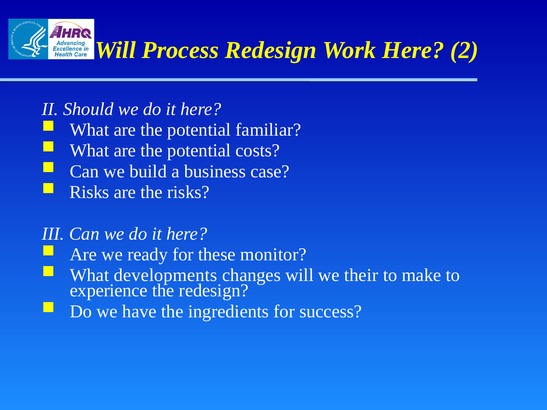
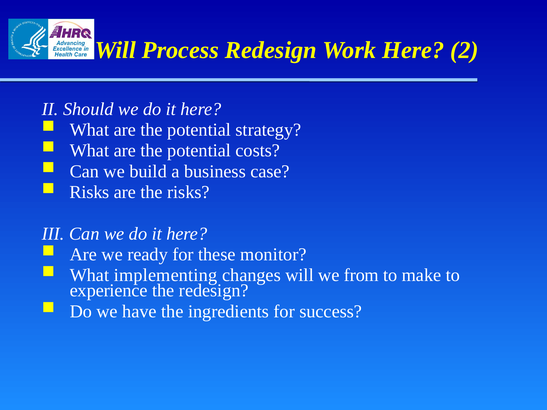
familiar: familiar -> strategy (268, 130)
developments: developments -> implementing (166, 275)
their: their -> from (361, 275)
